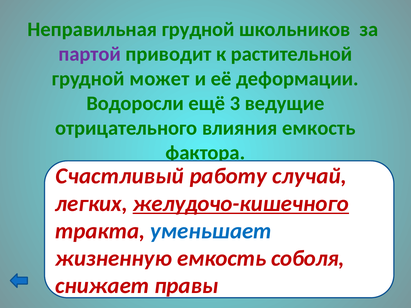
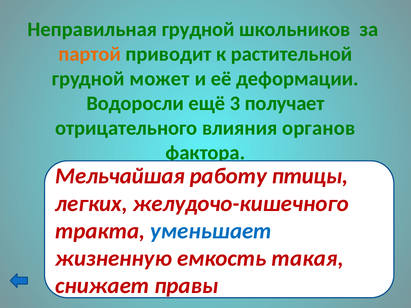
партой colour: purple -> orange (90, 54)
ведущие: ведущие -> получает (285, 104)
влияния емкость: емкость -> органов (319, 128)
Счастливый: Счастливый -> Мельчайшая (120, 176)
случай: случай -> птицы (310, 176)
желудочо-кишечного underline: present -> none (241, 204)
соболя: соболя -> такая (308, 258)
